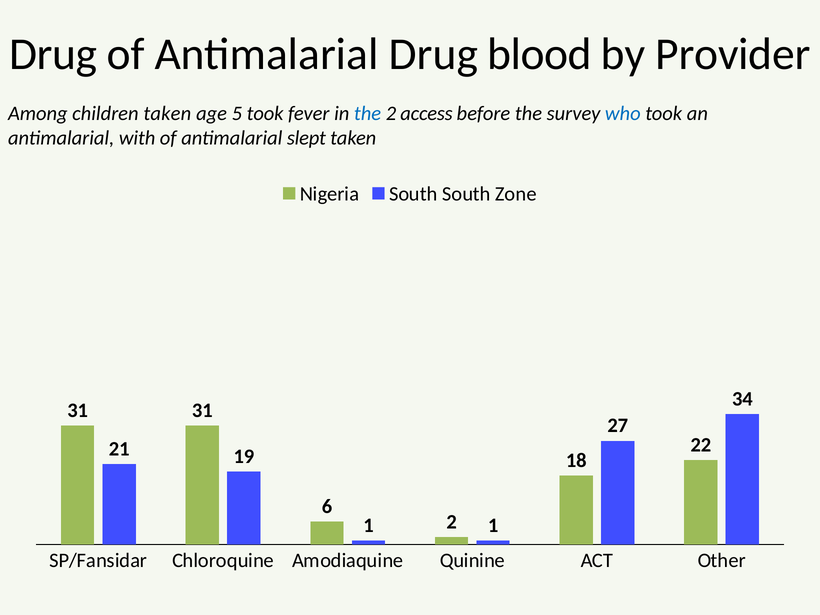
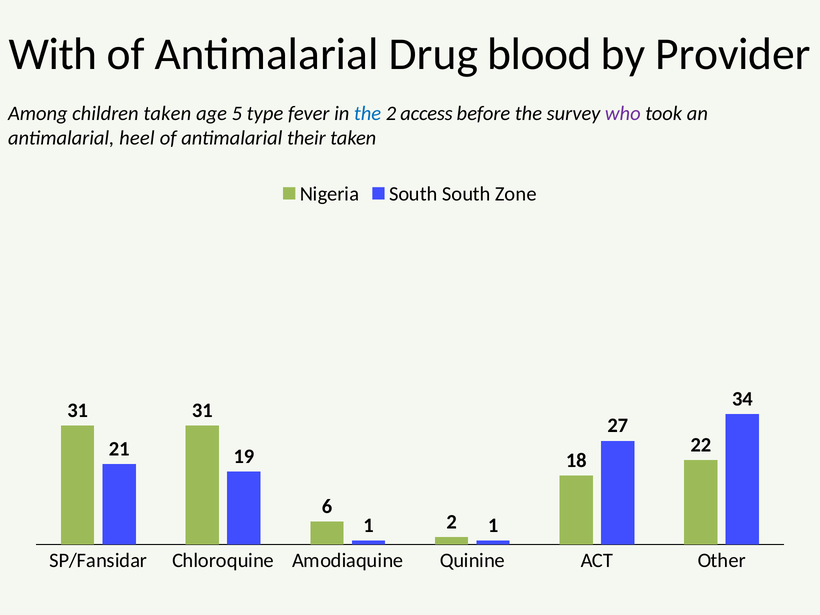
Drug: Drug -> With (53, 54)
5 took: took -> type (265, 113)
who colour: blue -> purple (623, 113)
with: with -> heel (137, 138)
slept: slept -> their (306, 138)
